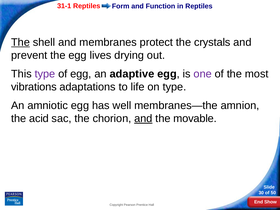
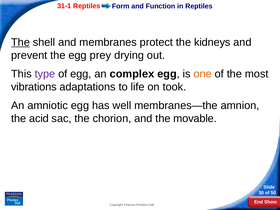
crystals: crystals -> kidneys (212, 42)
lives: lives -> prey (100, 55)
adaptive: adaptive -> complex (132, 74)
one colour: purple -> orange (203, 74)
on type: type -> took (174, 87)
and underline: present -> none (143, 119)
